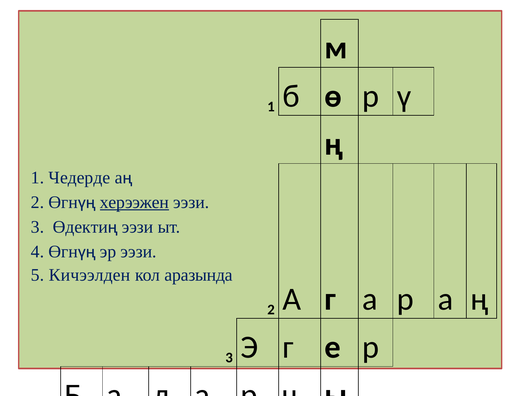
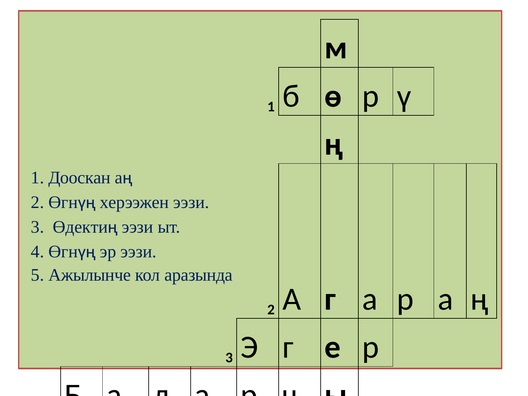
Чедерде: Чедерде -> Дооскан (80, 178)
херээжен underline: present -> none (134, 202)
Кичээлден: Кичээлден -> Ажылынче (90, 275)
